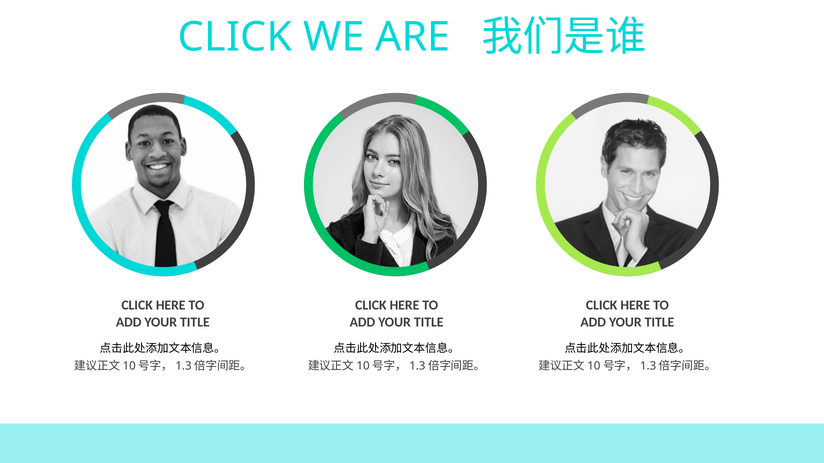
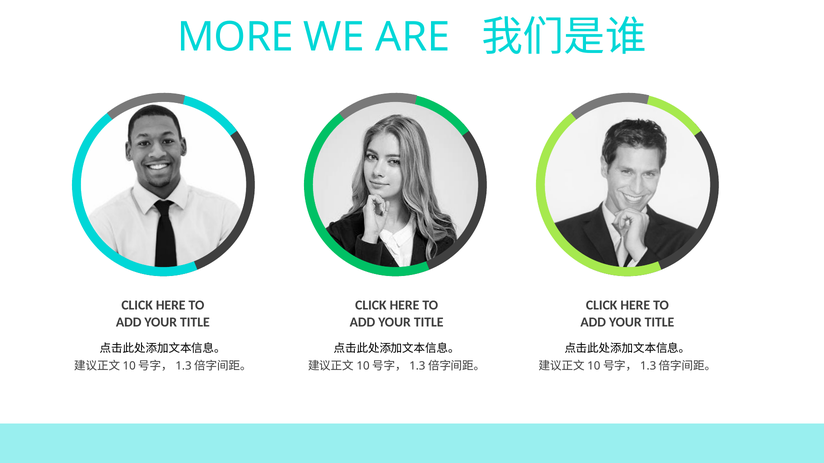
CLICK: CLICK -> MORE (235, 37)
